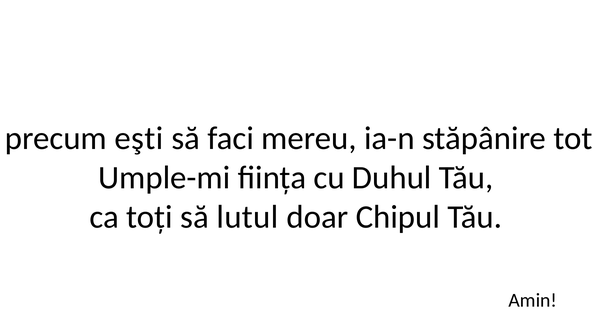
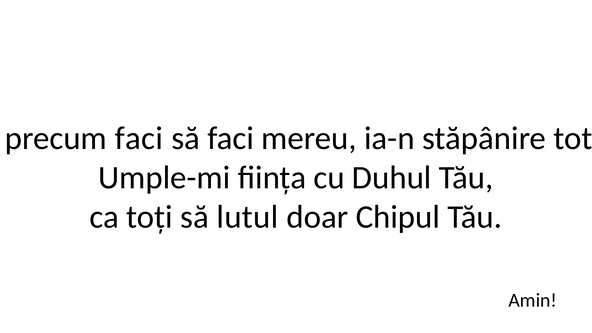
precum eşti: eşti -> faci (139, 138)
